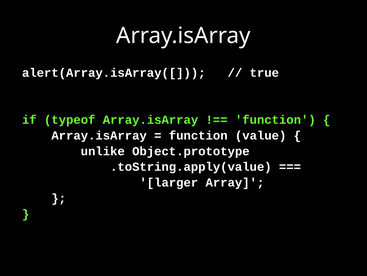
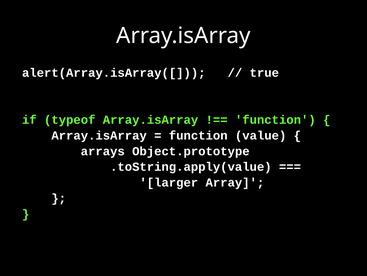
unlike: unlike -> arrays (103, 151)
